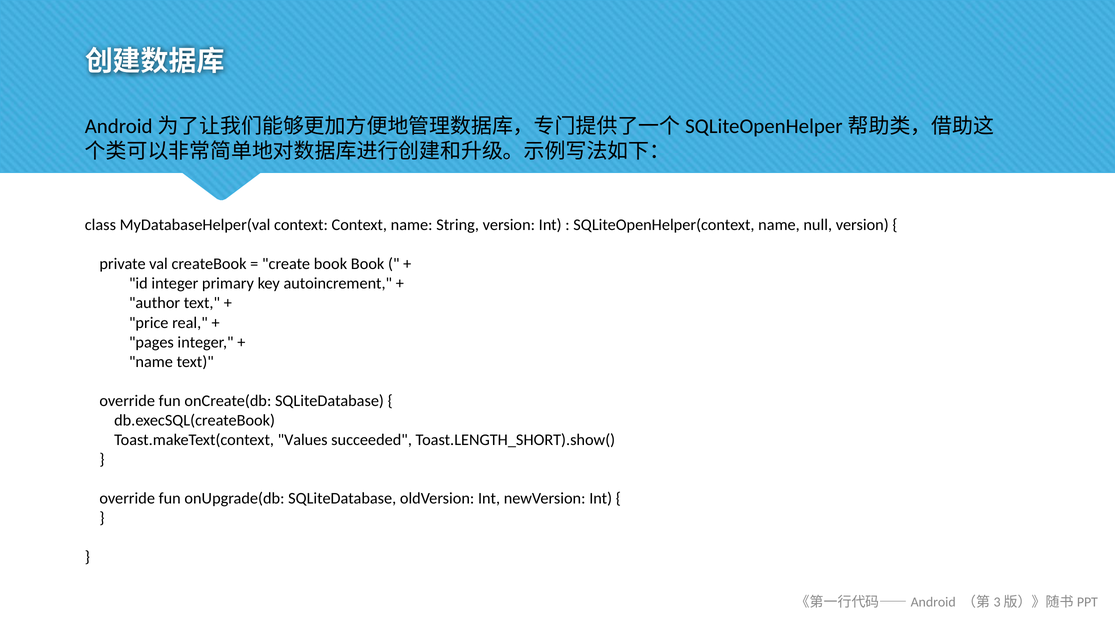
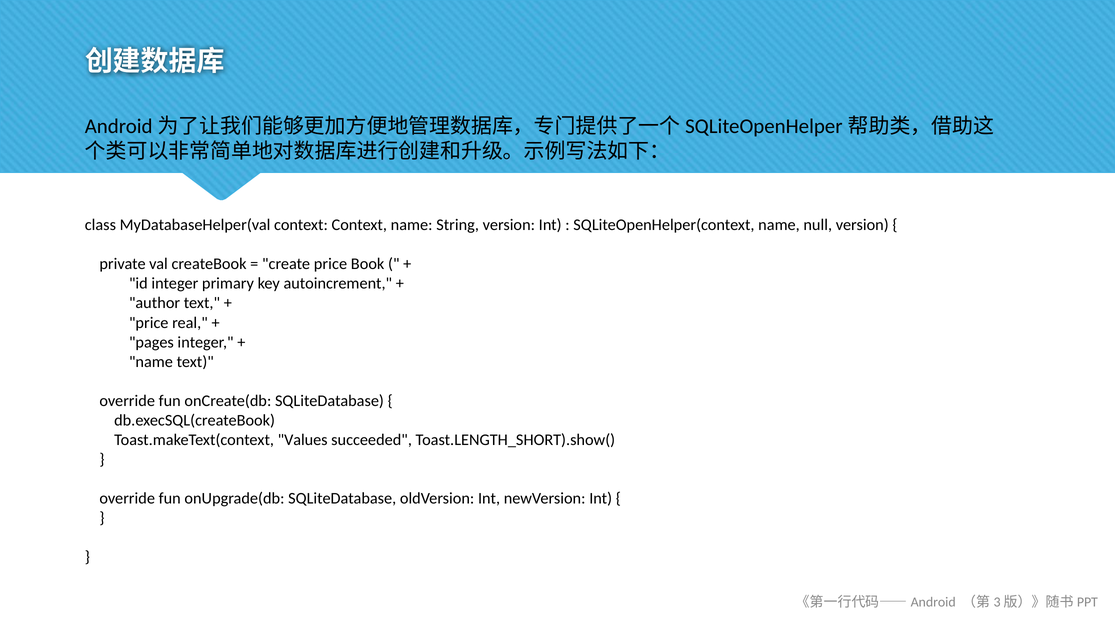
create book: book -> price (330, 264)
